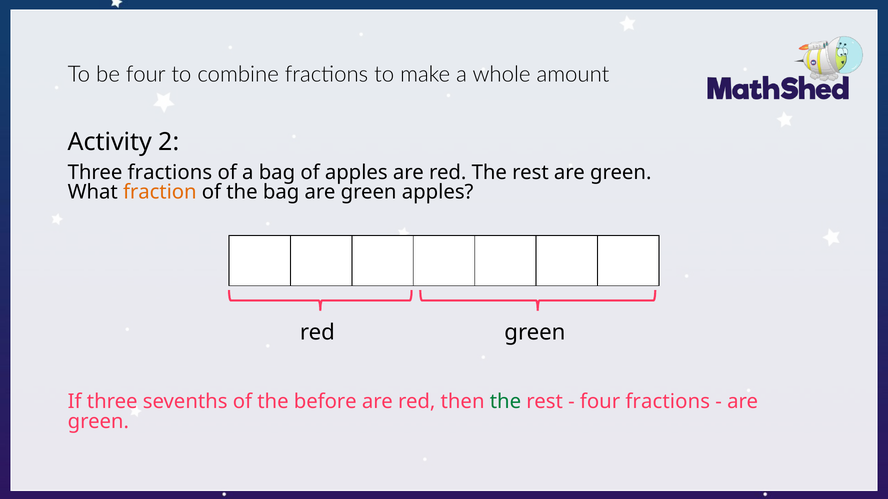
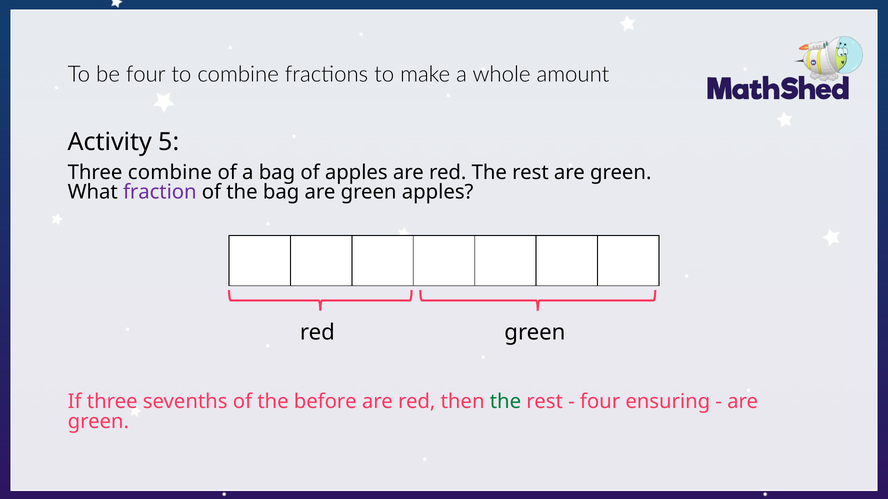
2: 2 -> 5 (169, 142)
Three fractions: fractions -> combine (170, 173)
fraction colour: orange -> purple (160, 192)
four fractions: fractions -> ensuring (668, 402)
